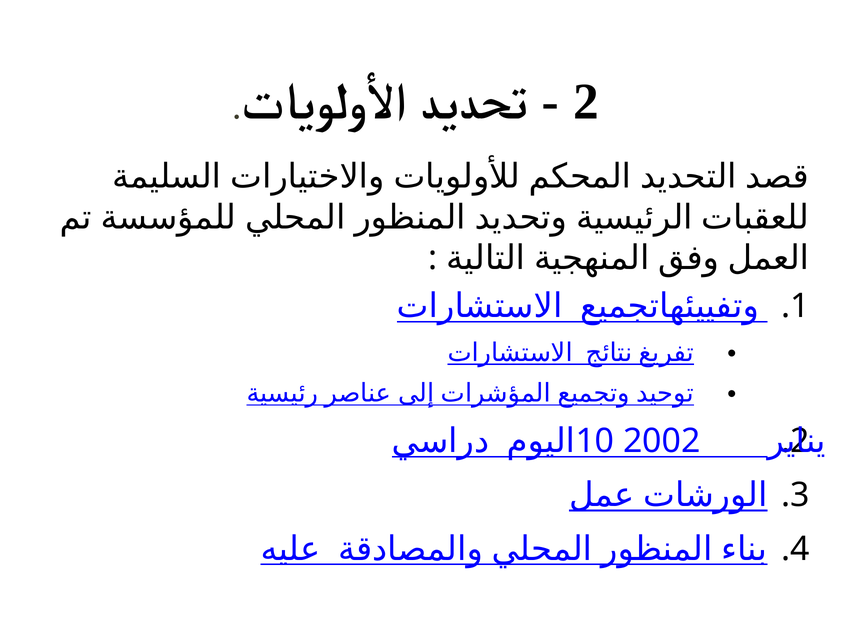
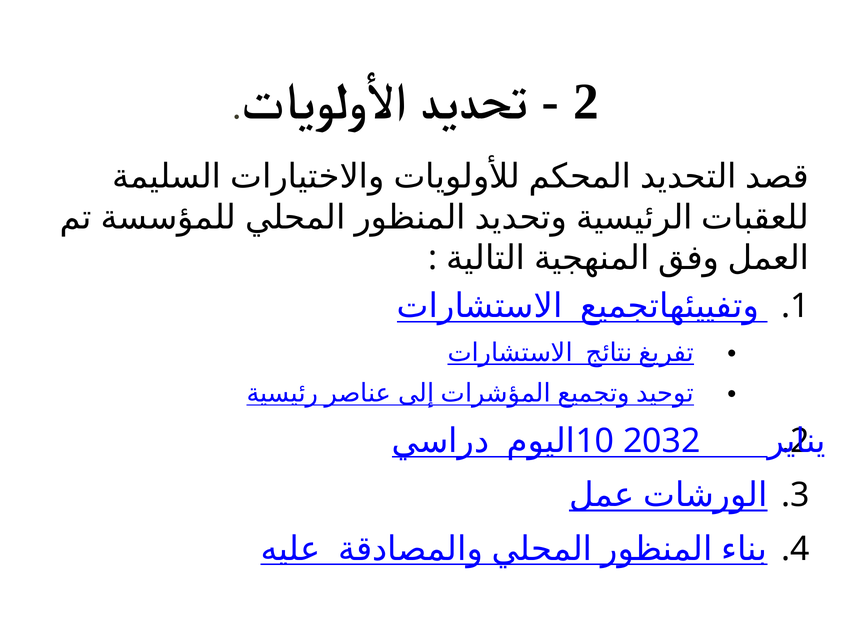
2002: 2002 -> 2032 (662, 441)
